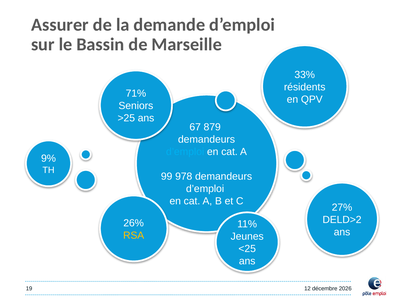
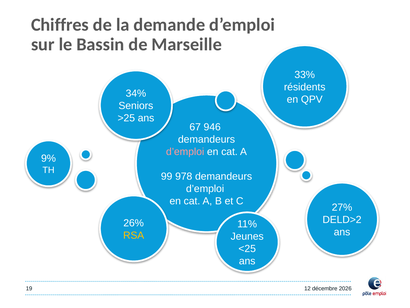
Assurer: Assurer -> Chiffres (60, 25)
71%: 71% -> 34% (136, 93)
879: 879 -> 946 (212, 127)
d’emploi colour: light blue -> pink (185, 151)
